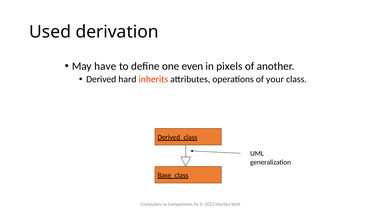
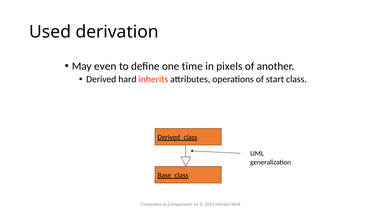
have: have -> even (105, 66)
even: even -> time (192, 66)
your: your -> start (275, 79)
